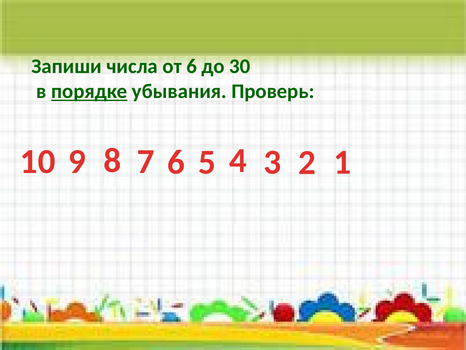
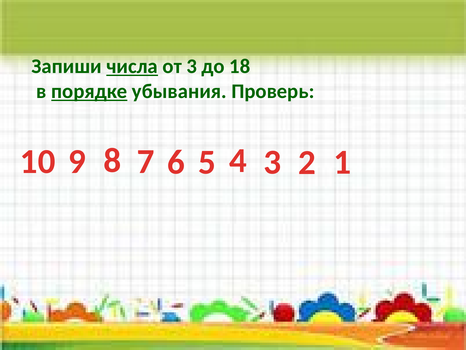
числа underline: none -> present (132, 66)
от 6: 6 -> 3 (192, 66)
30: 30 -> 18 (240, 66)
